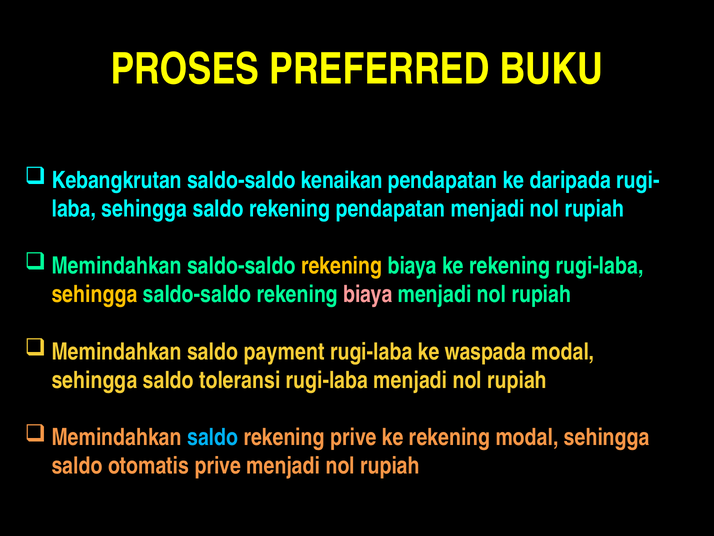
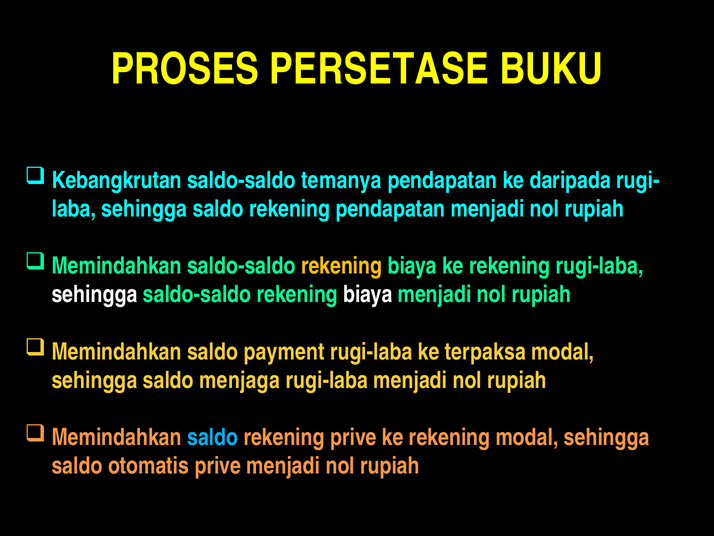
PREFERRED: PREFERRED -> PERSETASE (379, 69)
kenaikan: kenaikan -> temanya (341, 180)
sehingga colour: yellow -> white (95, 294)
biaya colour: pink -> white (368, 294)
waspada: waspada -> terpaksa (485, 351)
toleransi: toleransi -> menjaga (240, 380)
